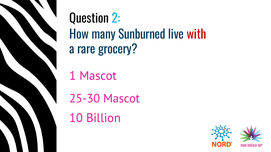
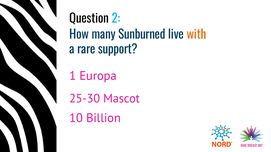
with colour: red -> orange (196, 35)
grocery: grocery -> support (118, 50)
1 Mascot: Mascot -> Europa (98, 76)
